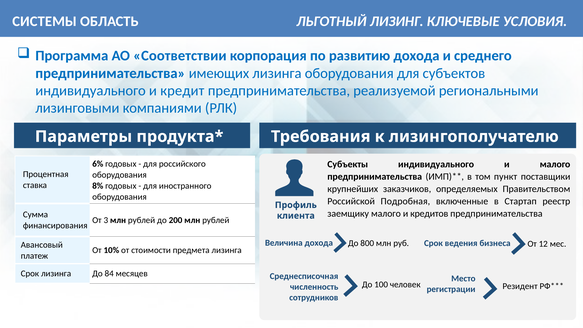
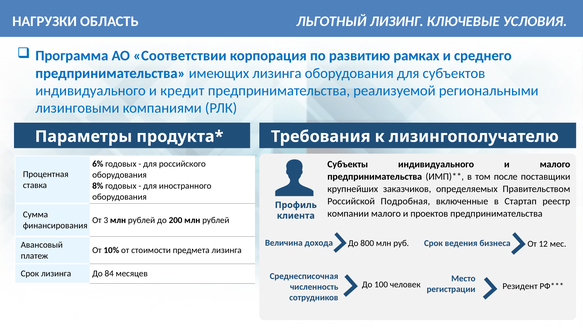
СИСТЕМЫ: СИСТЕМЫ -> НАГРУЗКИ (45, 21)
развитию дохода: дохода -> рамках (416, 56)
пункт: пункт -> после (506, 177)
заемщику: заемщику -> компании (348, 214)
кредитов: кредитов -> проектов (429, 214)
